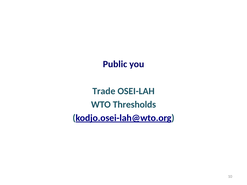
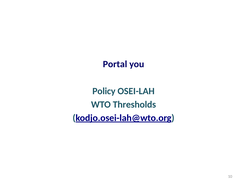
Public: Public -> Portal (115, 64)
Trade: Trade -> Policy (104, 91)
